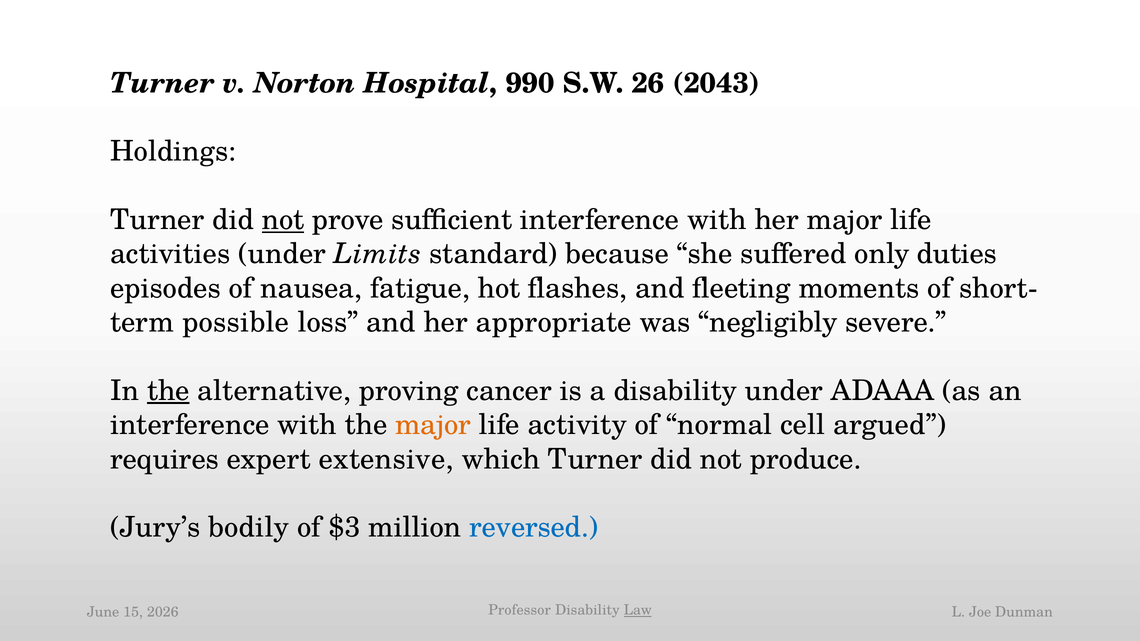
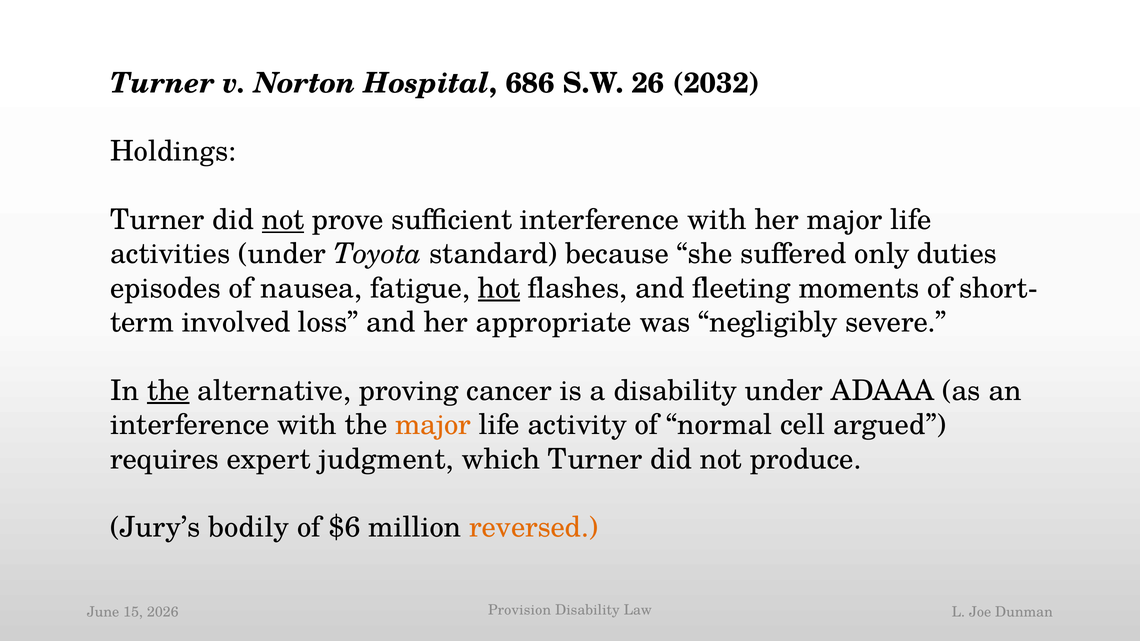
990: 990 -> 686 (530, 83)
2043: 2043 -> 2032 (716, 83)
Limits: Limits -> Toyota (378, 254)
hot underline: none -> present (499, 288)
possible: possible -> involved (236, 323)
extensive: extensive -> judgment (386, 459)
$3: $3 -> $6 (345, 528)
reversed colour: blue -> orange (534, 528)
Professor: Professor -> Provision (520, 610)
Law underline: present -> none (638, 610)
